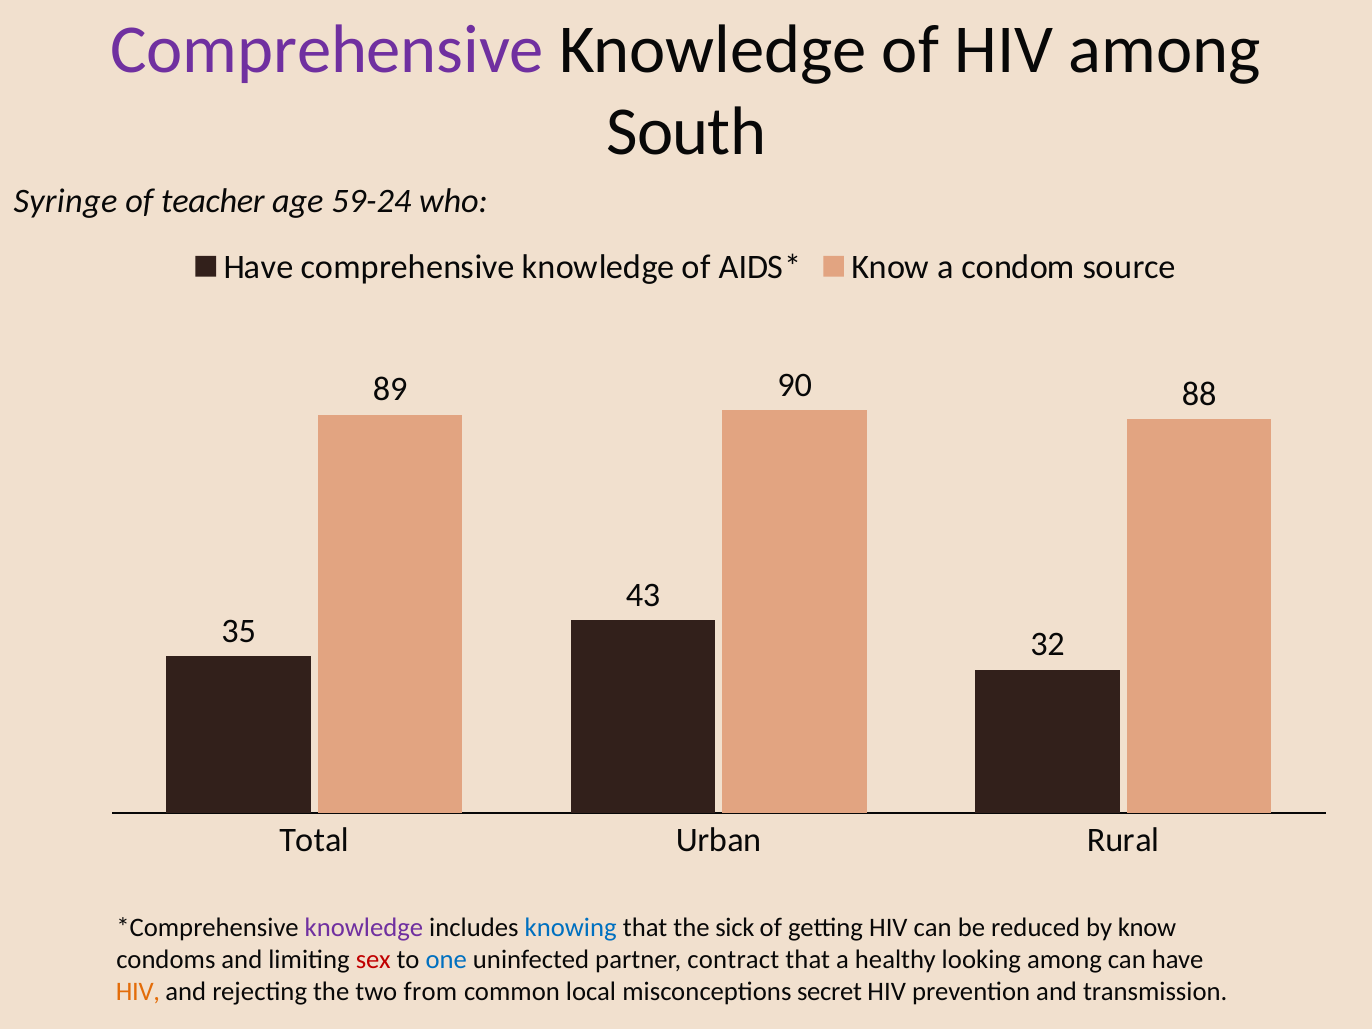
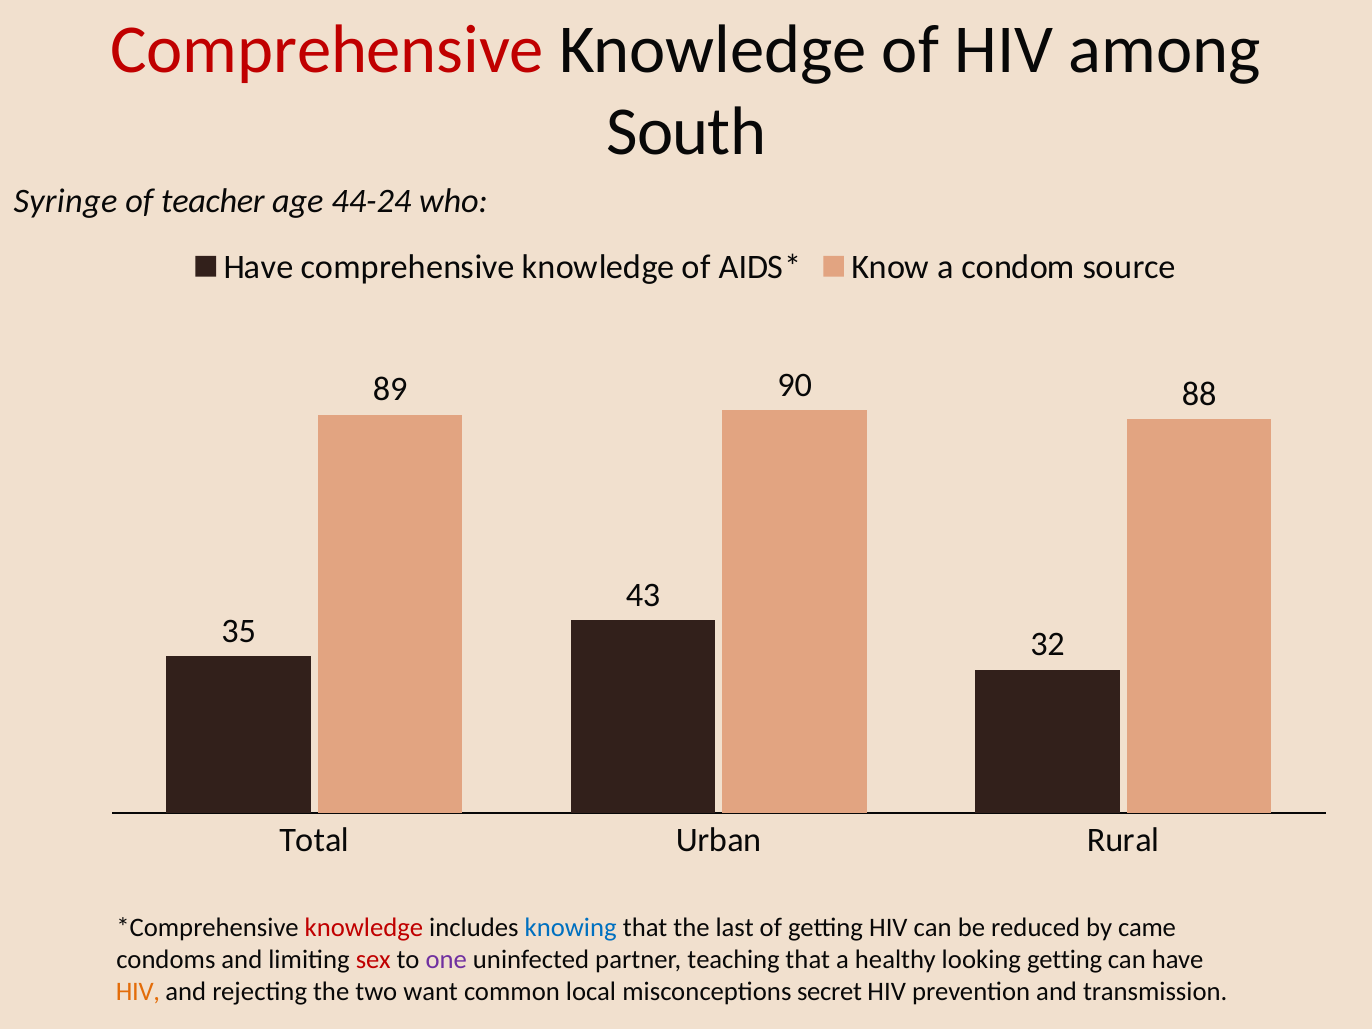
Comprehensive colour: purple -> red (327, 49)
59-24: 59-24 -> 44-24 (371, 201)
knowledge colour: purple -> red (364, 928)
sick: sick -> last (735, 928)
by know: know -> came (1147, 928)
one colour: blue -> purple (446, 960)
contract: contract -> teaching (734, 960)
looking among: among -> getting (1065, 960)
from: from -> want (431, 992)
